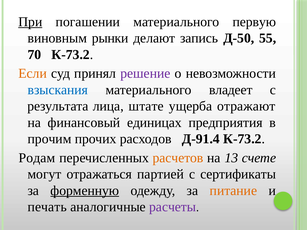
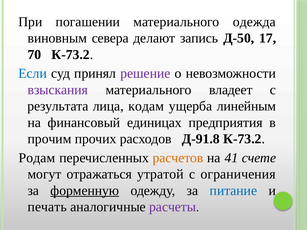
При underline: present -> none (30, 22)
первую: первую -> одежда (254, 22)
рынки: рынки -> севера (110, 38)
55: 55 -> 17 (268, 38)
Если colour: orange -> blue (33, 74)
взыскания colour: blue -> purple (58, 90)
штате: штате -> кодам (146, 106)
отражают: отражают -> линейным (246, 106)
Д-91.4: Д-91.4 -> Д-91.8 (201, 139)
13: 13 -> 41 (231, 158)
партией: партией -> утратой (160, 174)
сертификаты: сертификаты -> ограничения (238, 174)
питание colour: orange -> blue (233, 191)
